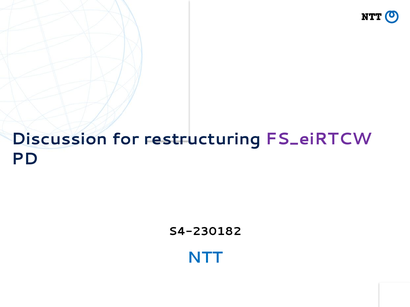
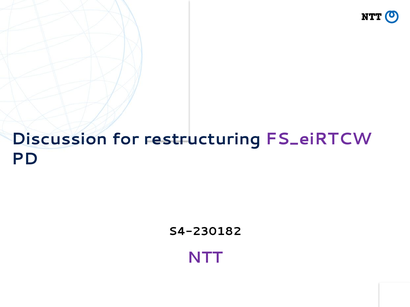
NTT colour: blue -> purple (205, 258)
